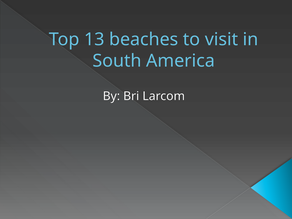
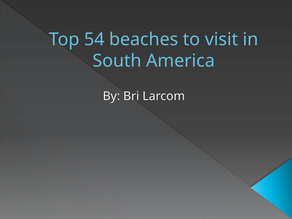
13: 13 -> 54 (94, 39)
